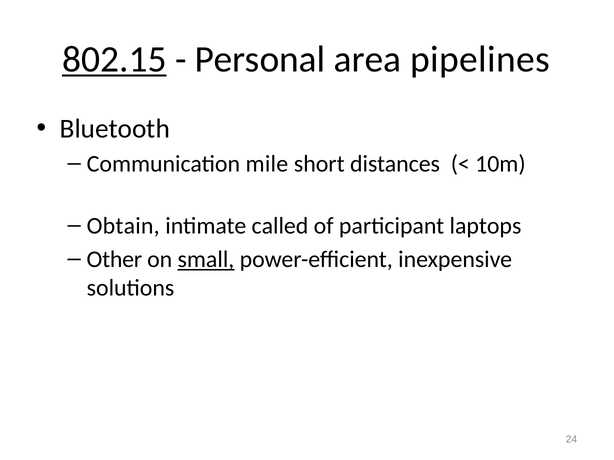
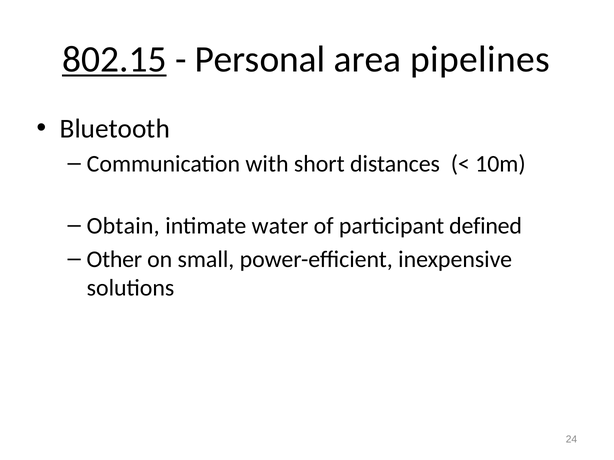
mile: mile -> with (267, 164)
called: called -> water (280, 226)
laptops: laptops -> defined (486, 226)
small underline: present -> none (206, 260)
